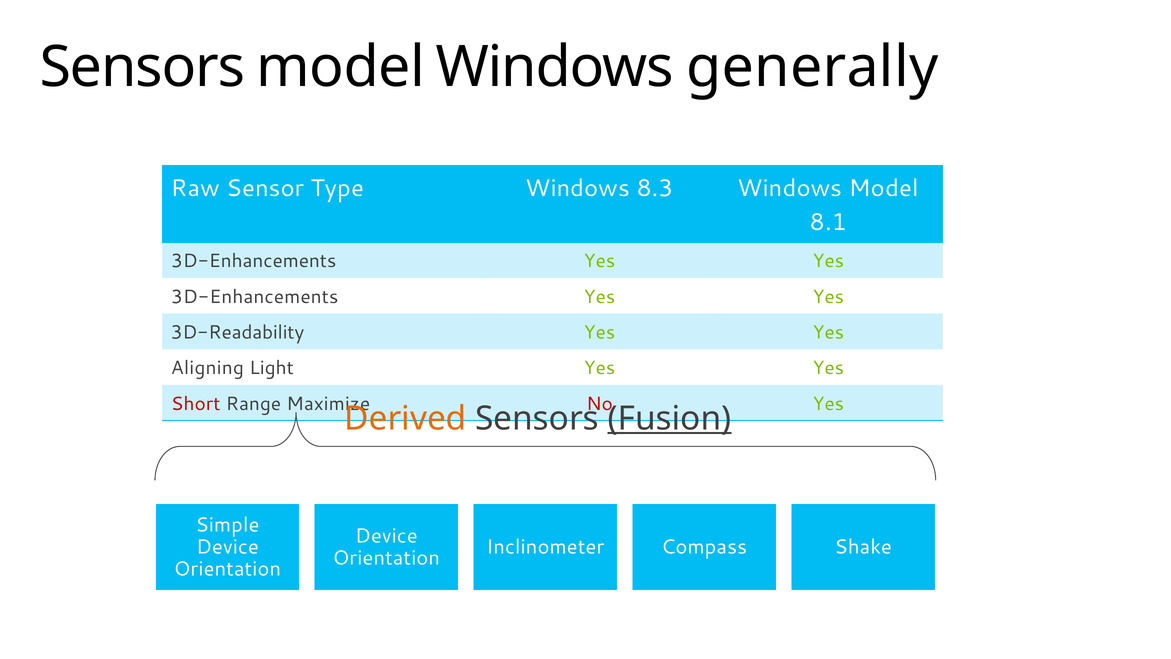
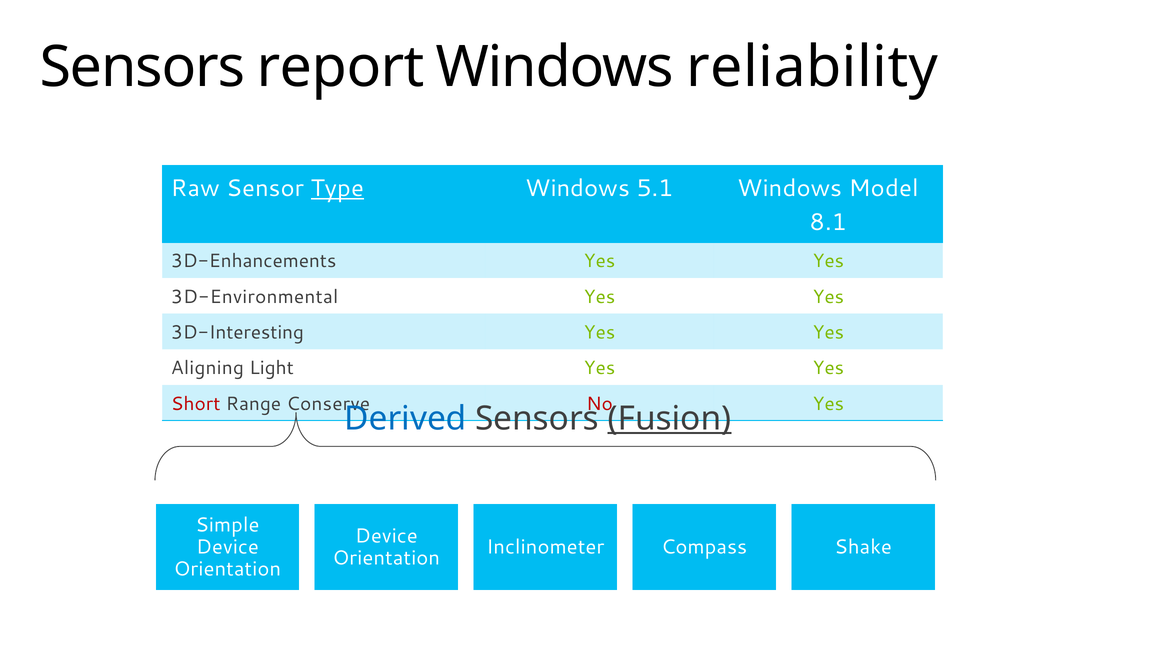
Sensors model: model -> report (341, 67)
generally: generally -> reliability (812, 67)
Type underline: none -> present (337, 188)
8.3: 8.3 -> 5.1 (655, 188)
3D-Enhancements: 3D-Enhancements -> 3D-Environmental (255, 297)
3D-Readability: 3D-Readability -> 3D-Interesting (237, 332)
Maximize: Maximize -> Conserve (328, 403)
Derived colour: orange -> blue (405, 418)
